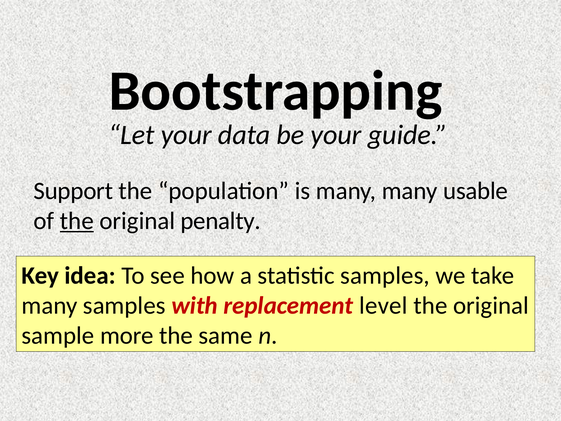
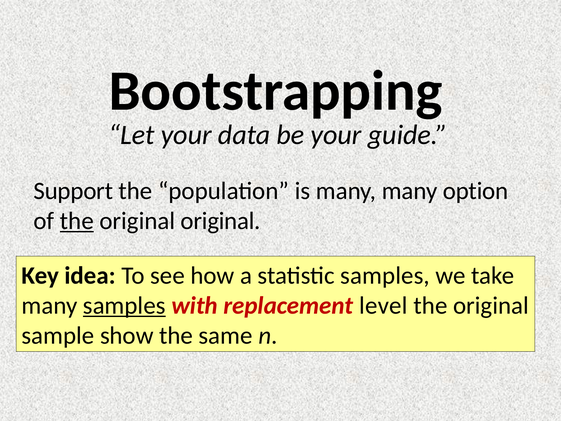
usable: usable -> option (476, 191)
original penalty: penalty -> original (221, 221)
samples underline: none -> present (124, 305)
more: more -> show (127, 335)
